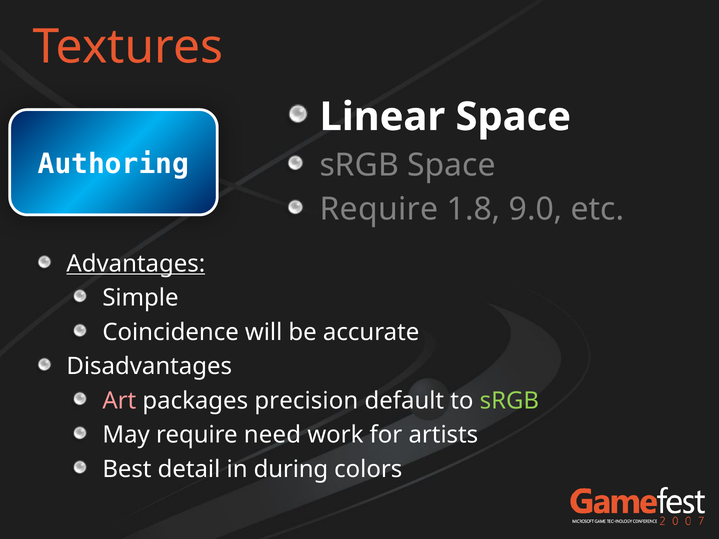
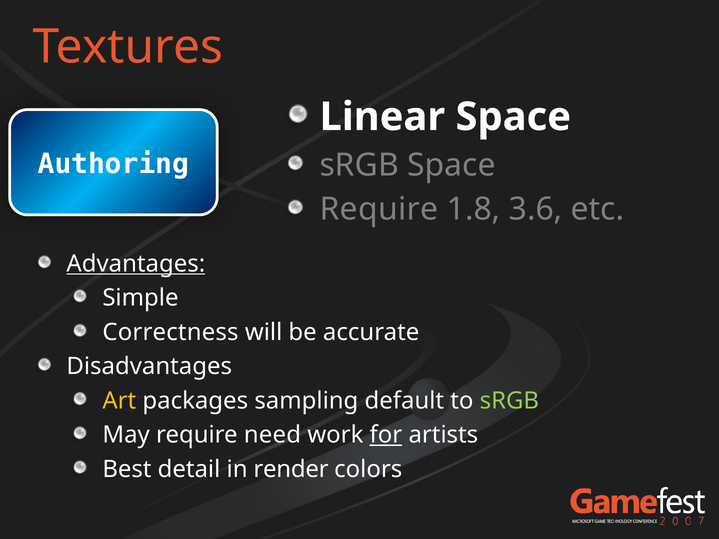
9.0: 9.0 -> 3.6 (536, 210)
Coincidence: Coincidence -> Correctness (171, 332)
Art colour: pink -> yellow (119, 401)
precision: precision -> sampling (306, 401)
for underline: none -> present (386, 435)
during: during -> render (291, 469)
